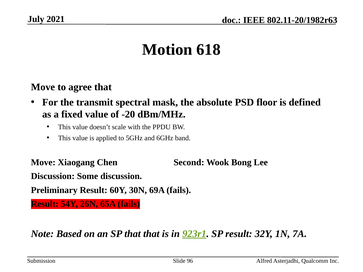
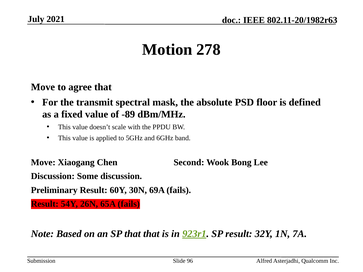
618: 618 -> 278 (209, 49)
-20: -20 -> -89 (128, 114)
